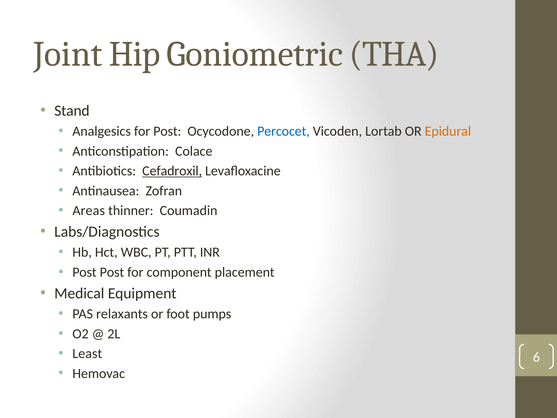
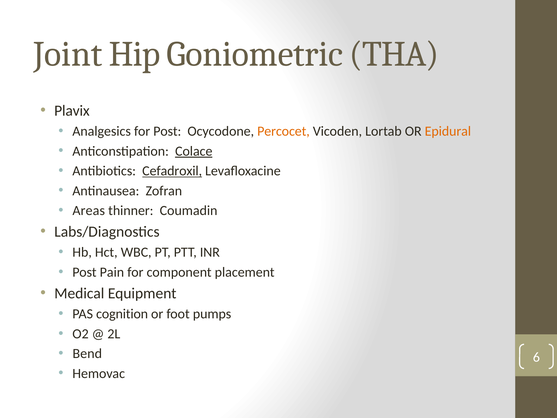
Stand: Stand -> Plavix (72, 111)
Percocet colour: blue -> orange (283, 131)
Colace underline: none -> present (194, 151)
Post Post: Post -> Pain (112, 272)
relaxants: relaxants -> cognition (122, 314)
Least: Least -> Bend (87, 353)
